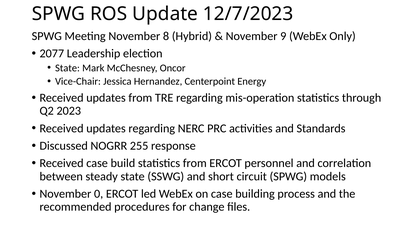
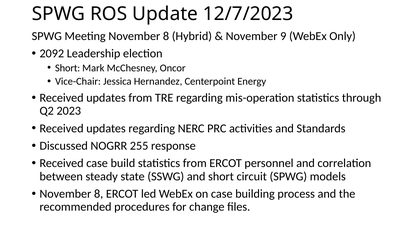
2077: 2077 -> 2092 (52, 54)
State: State -> Short (68, 68)
0: 0 -> 8 (99, 194)
